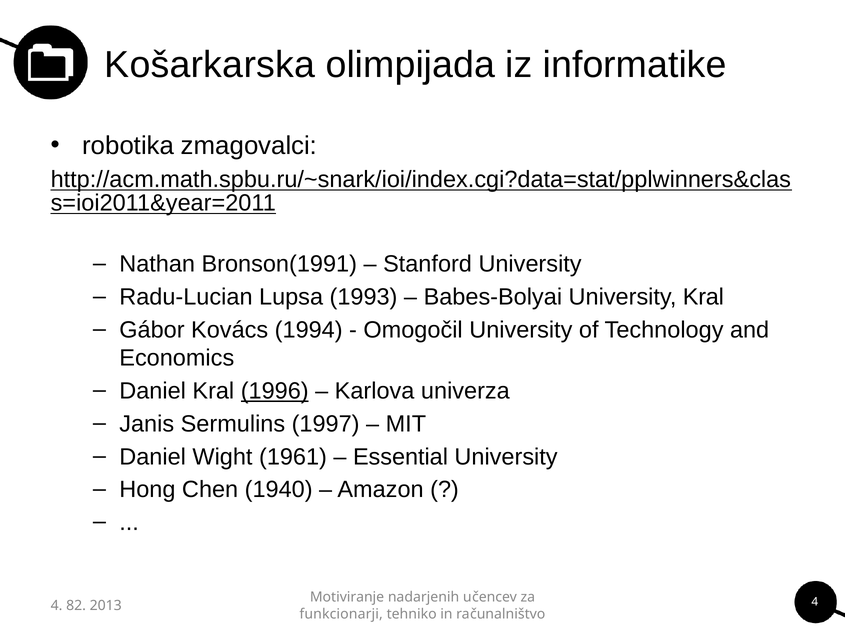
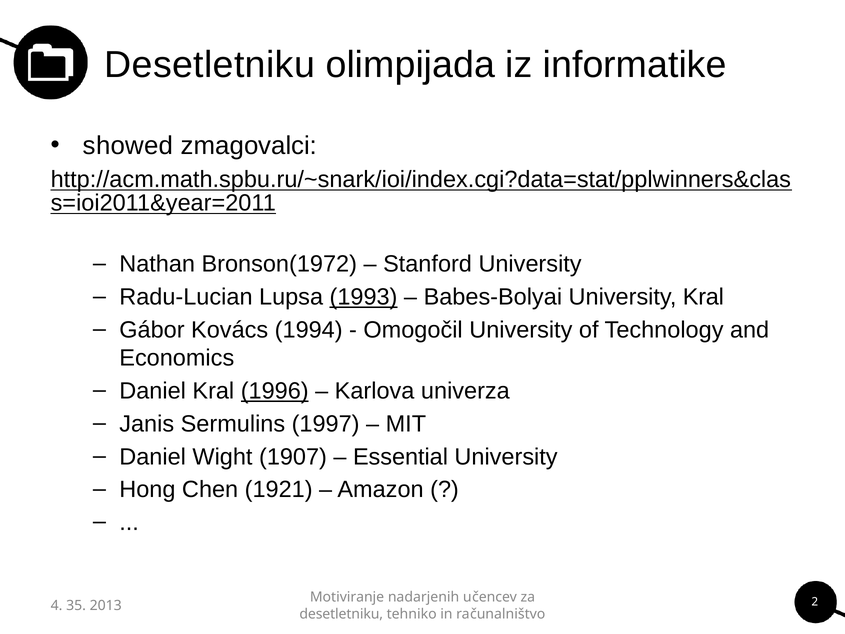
Košarkarska: Košarkarska -> Desetletniku (210, 65)
robotika: robotika -> showed (128, 145)
Bronson(1991: Bronson(1991 -> Bronson(1972 (279, 264)
1993 underline: none -> present (364, 297)
1961: 1961 -> 1907 (293, 457)
1940: 1940 -> 1921 (279, 490)
82: 82 -> 35 (76, 605)
2013 4: 4 -> 2 (815, 601)
funkcionarji: funkcionarji -> desetletniku (341, 614)
